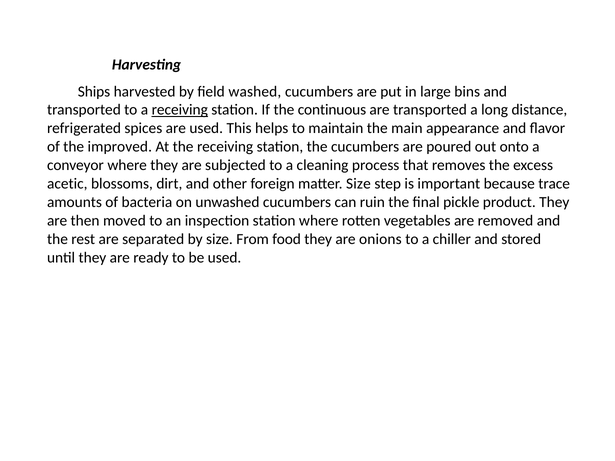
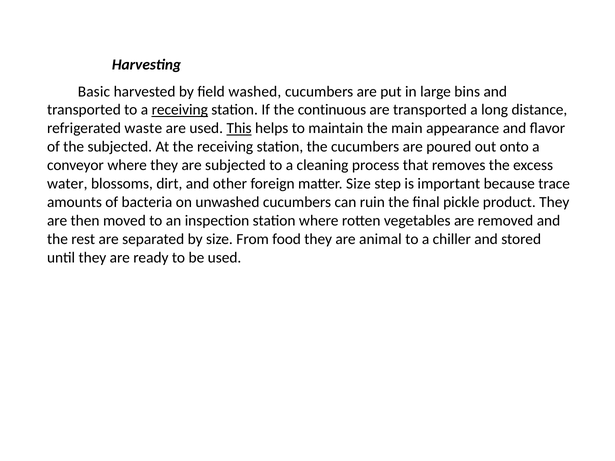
Ships: Ships -> Basic (94, 92)
spices: spices -> waste (143, 128)
This underline: none -> present (239, 128)
the improved: improved -> subjected (120, 147)
acetic: acetic -> water (67, 184)
onions: onions -> animal (380, 239)
